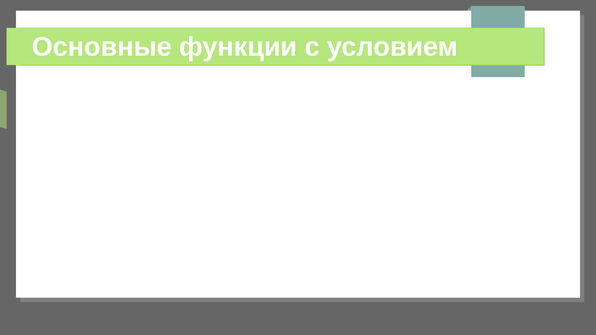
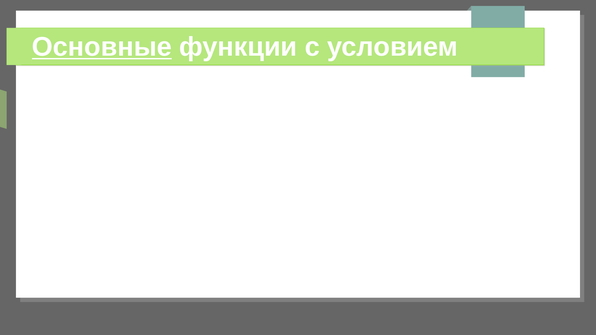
Основные underline: none -> present (102, 47)
